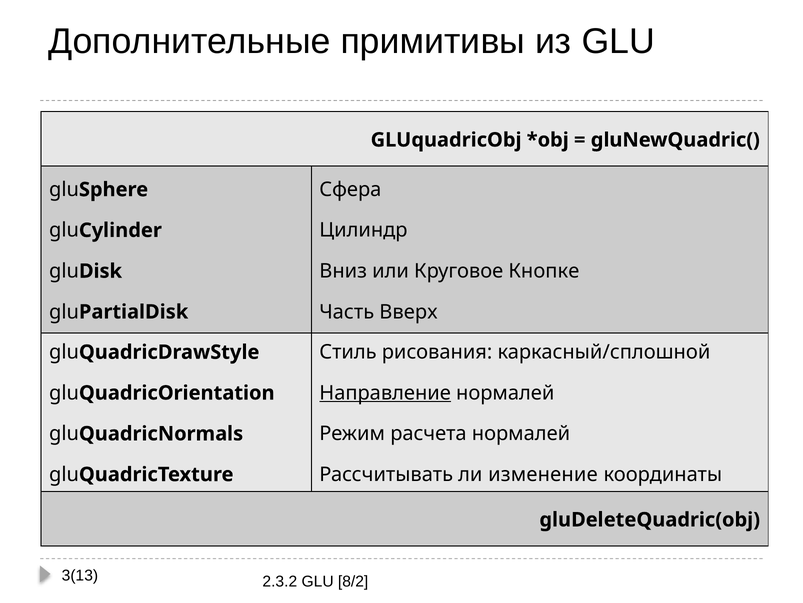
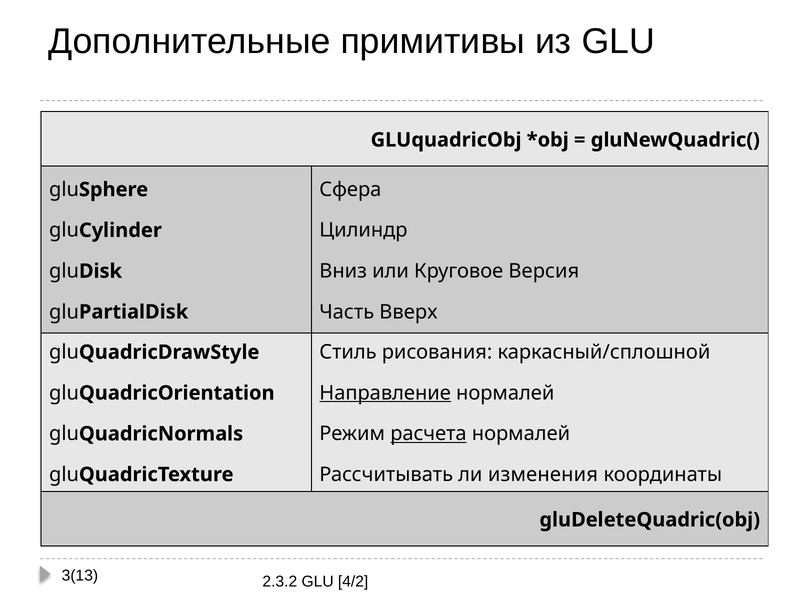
Кнопке: Кнопке -> Версия (544, 271)
расчета underline: none -> present (428, 433)
изменение: изменение -> изменения (543, 474)
8/2: 8/2 -> 4/2 (353, 581)
